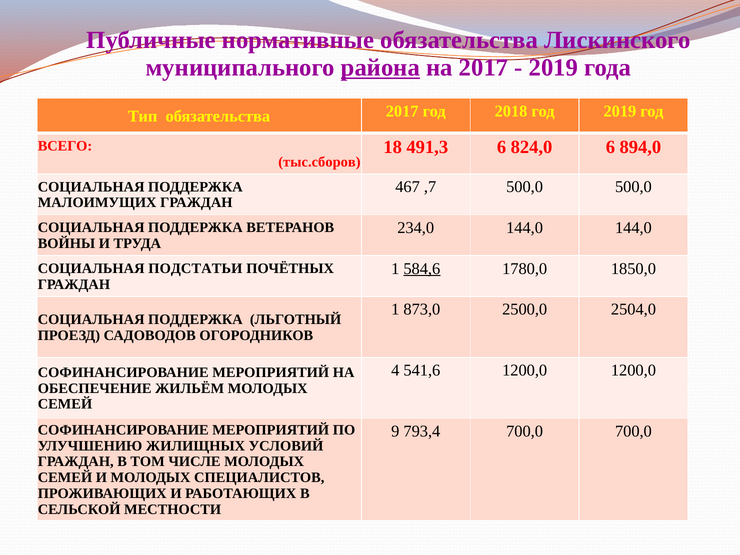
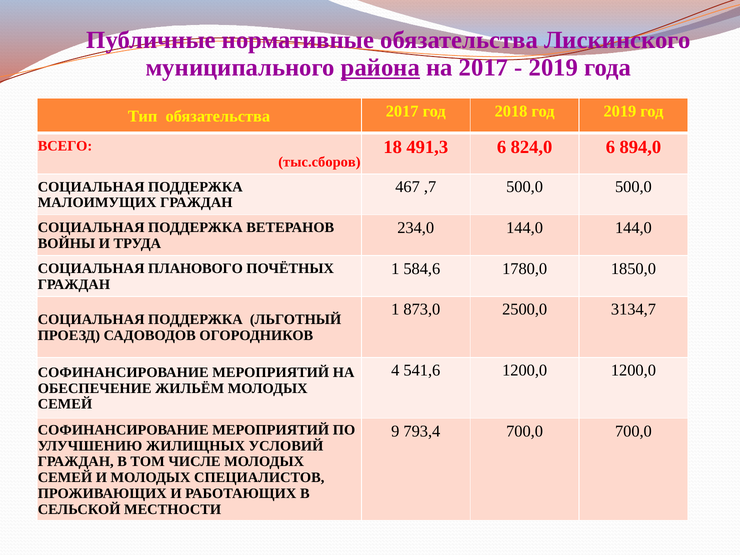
584,6 underline: present -> none (422, 269)
ПОДСТАТЬИ: ПОДСТАТЬИ -> ПЛАНОВОГО (195, 269)
2504,0: 2504,0 -> 3134,7 (634, 309)
